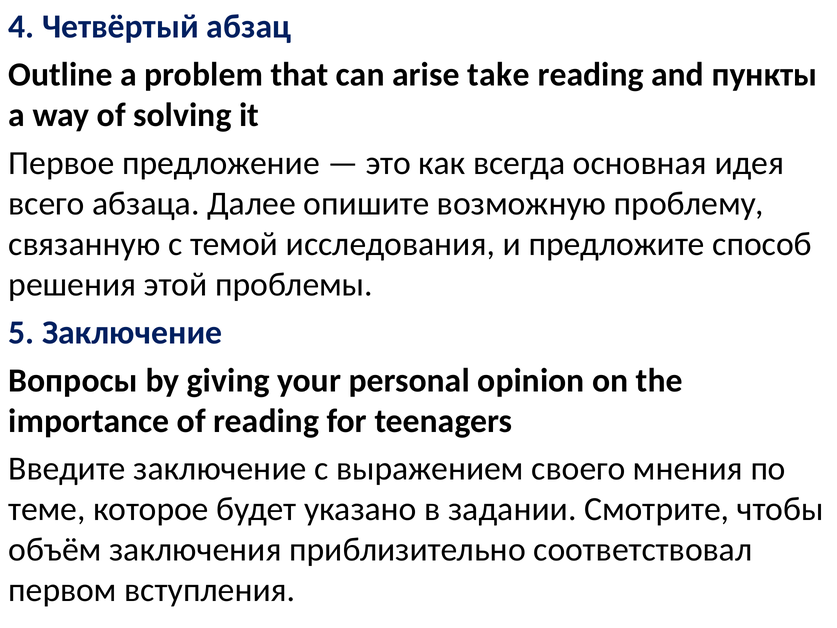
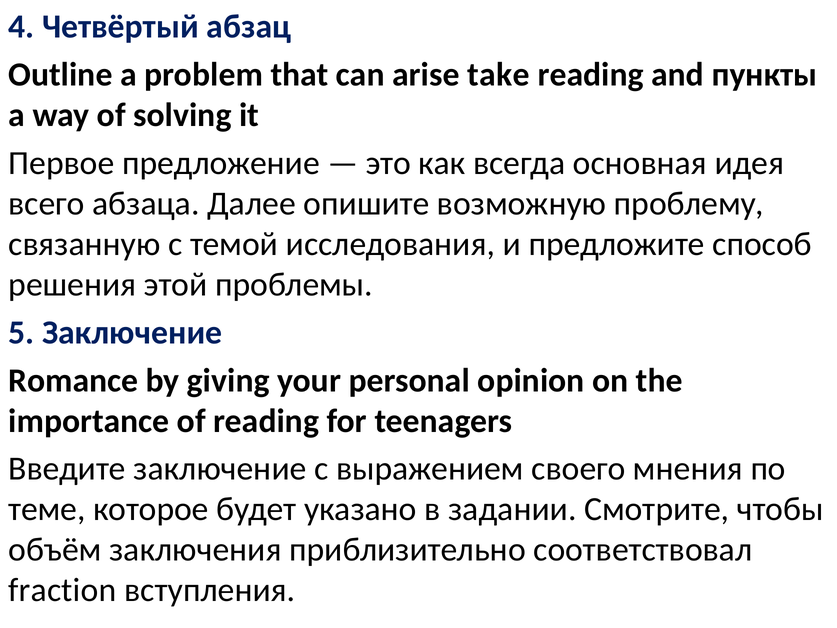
Вопросы: Вопросы -> Romance (73, 380)
первом: первом -> fraction (62, 590)
